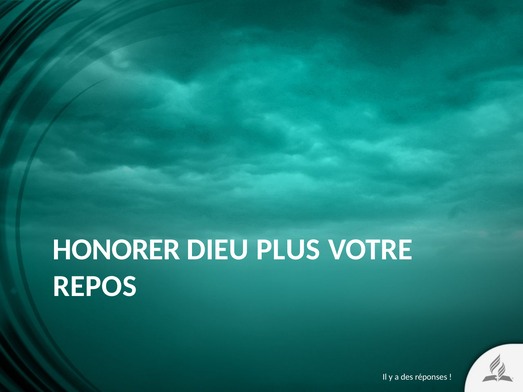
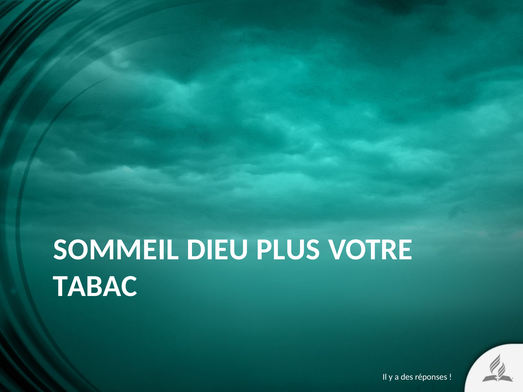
HONORER: HONORER -> SOMMEIL (116, 250)
REPOS: REPOS -> TABAC (95, 286)
